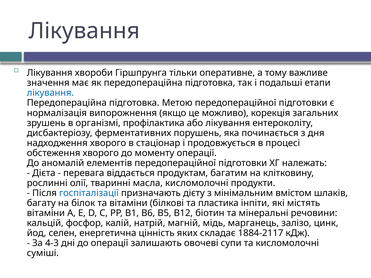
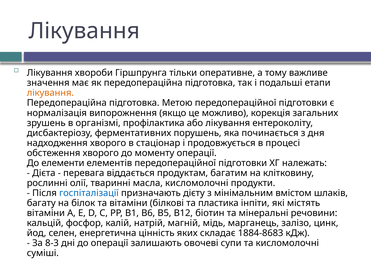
лікування colour: blue -> orange (50, 93)
аномалій: аномалій -> елементи (63, 163)
1884-2117: 1884-2117 -> 1884-8683 (261, 233)
4-3: 4-3 -> 8-3 (52, 243)
